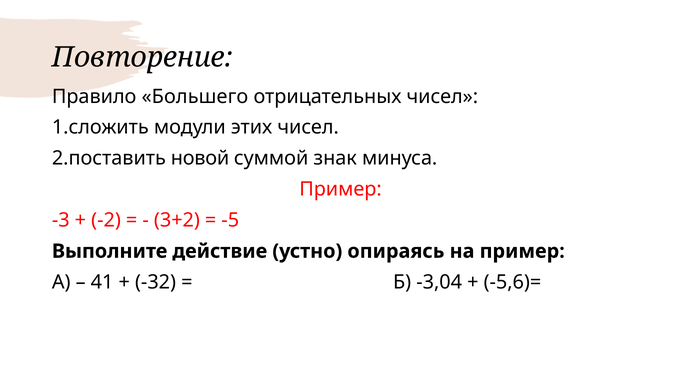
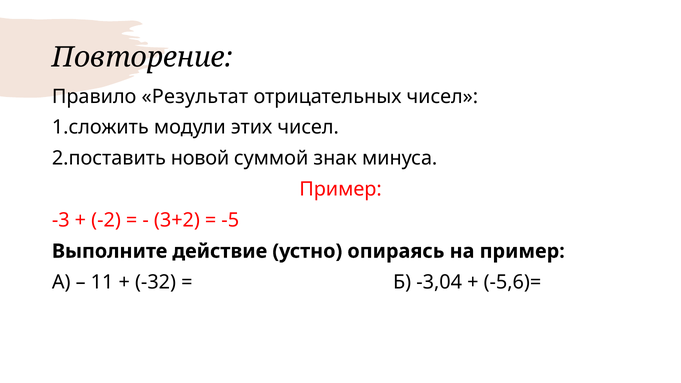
Большего: Большего -> Результат (195, 97)
41: 41 -> 11 (102, 282)
